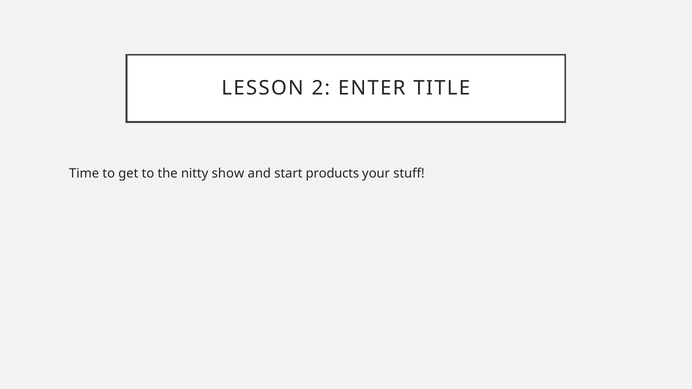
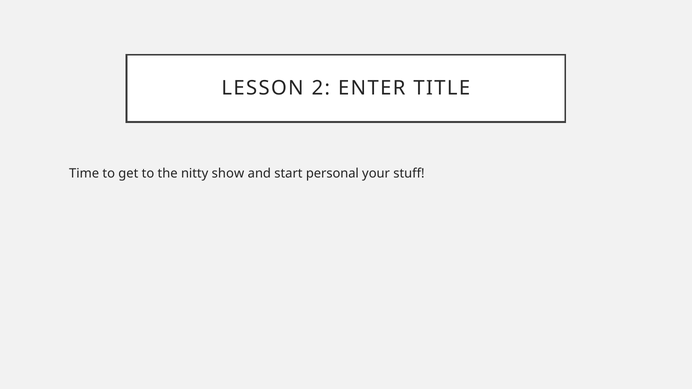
products: products -> personal (332, 173)
